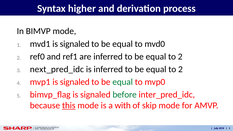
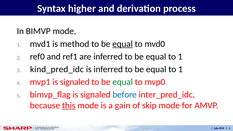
mvd1 is signaled: signaled -> method (75, 44)
equal underline: none -> present (123, 44)
2: 2 -> 1 (180, 57)
next_pred_idc: next_pred_idc -> kind_pred_idc (57, 69)
2: 2 -> 1 (180, 69)
before colour: green -> blue (125, 95)
with: with -> gain (123, 106)
